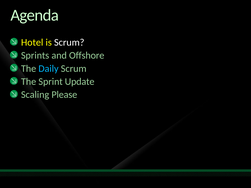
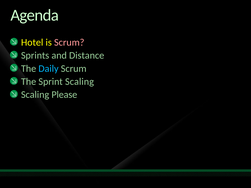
Scrum colour: white -> pink (69, 42)
Offshore: Offshore -> Distance (87, 55)
Sprint Update: Update -> Scaling (79, 82)
